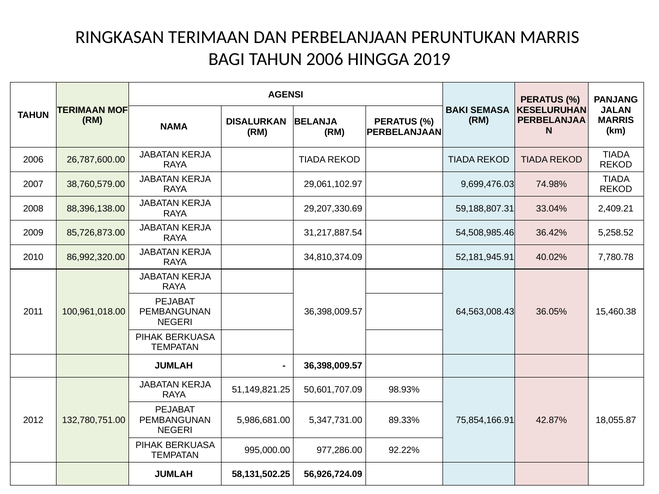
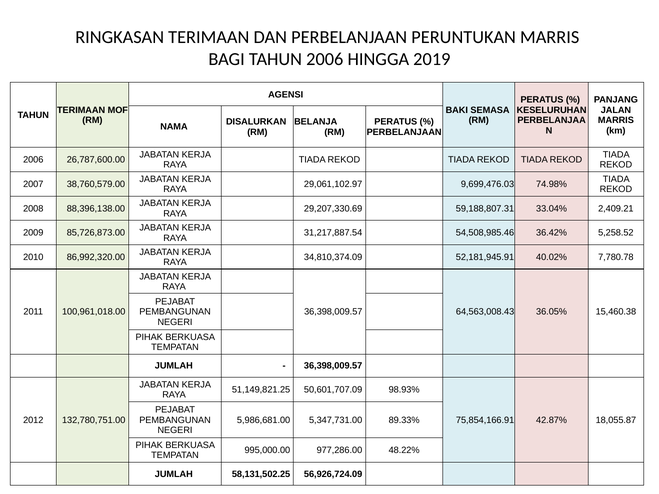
92.22%: 92.22% -> 48.22% (404, 451)
